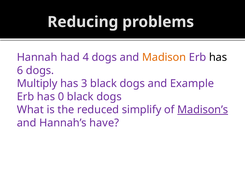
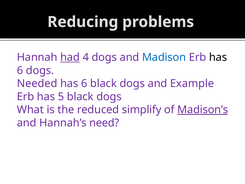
had underline: none -> present (70, 57)
Madison colour: orange -> blue (164, 57)
Multiply: Multiply -> Needed (37, 83)
3: 3 -> 6 (84, 83)
0: 0 -> 5 (61, 97)
have: have -> need (104, 123)
